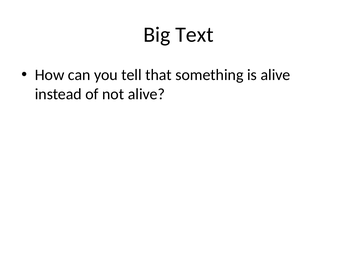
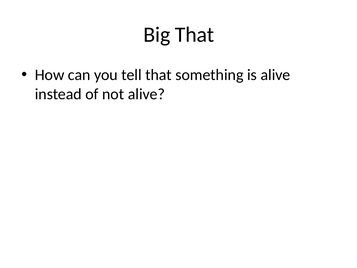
Big Text: Text -> That (195, 35)
